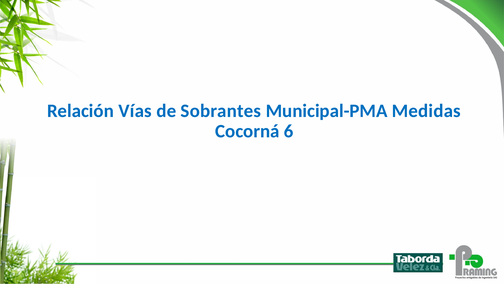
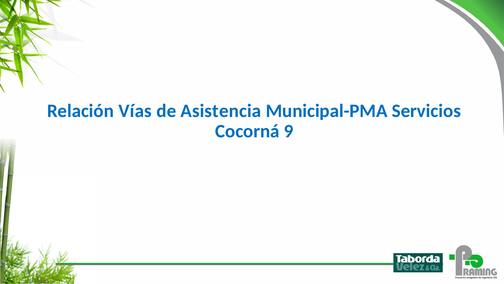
Sobrantes: Sobrantes -> Asistencia (221, 111)
Medidas: Medidas -> Servicios (426, 111)
6: 6 -> 9 (289, 131)
